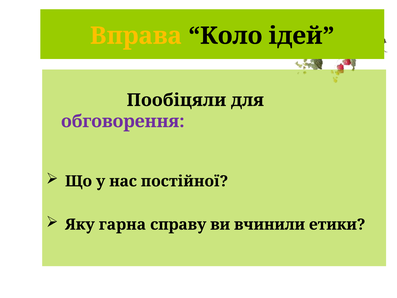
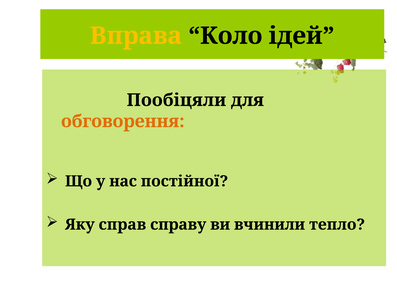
обговорення colour: purple -> orange (123, 121)
гарна: гарна -> справ (122, 224)
етики: етики -> тепло (337, 224)
